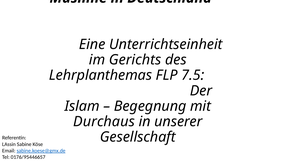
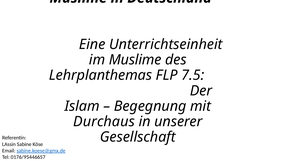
im Gerichts: Gerichts -> Muslime (135, 60)
